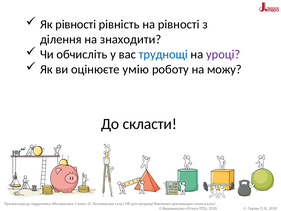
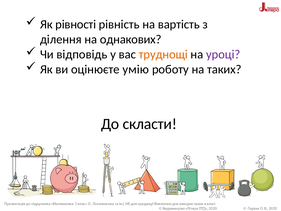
на рівності: рівності -> вартість (179, 24)
знаходити: знаходити -> однакових (131, 39)
обчисліть: обчисліть -> відповідь (82, 54)
труднощі colour: blue -> orange (163, 54)
можу: можу -> таких (224, 69)
